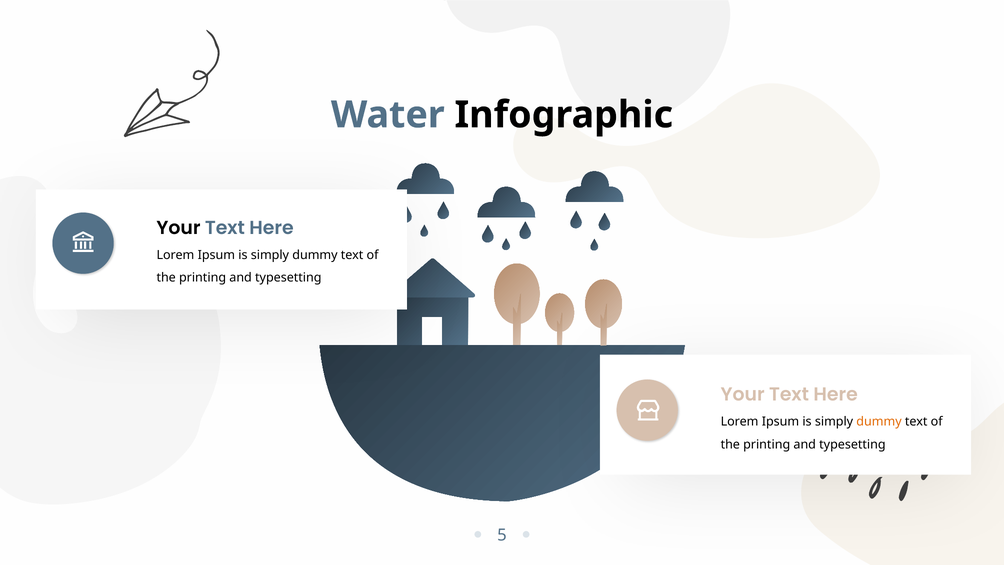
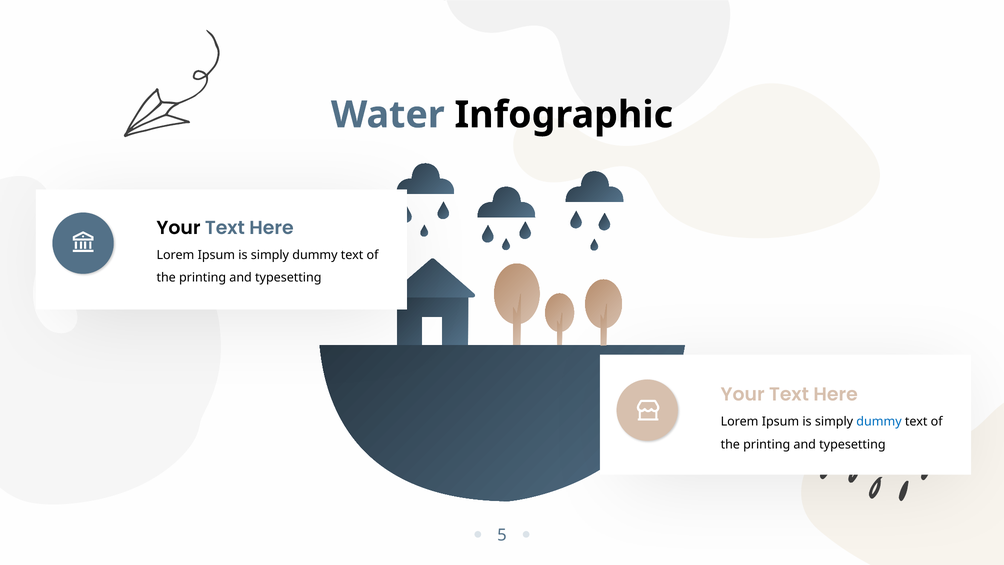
dummy colour: orange -> blue (879, 422)
